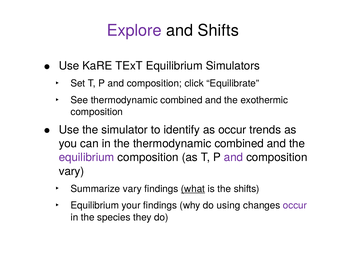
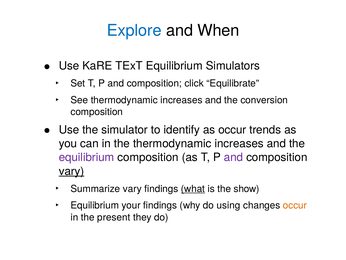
Explore colour: purple -> blue (134, 30)
and Shifts: Shifts -> When (218, 30)
See thermodynamic combined: combined -> increases (181, 100)
exothermic: exothermic -> conversion (264, 100)
the thermodynamic combined: combined -> increases (239, 143)
vary underline: none -> present (72, 171)
the shifts: shifts -> show (247, 188)
occur colour: purple -> orange (295, 205)
species: species -> present (114, 217)
